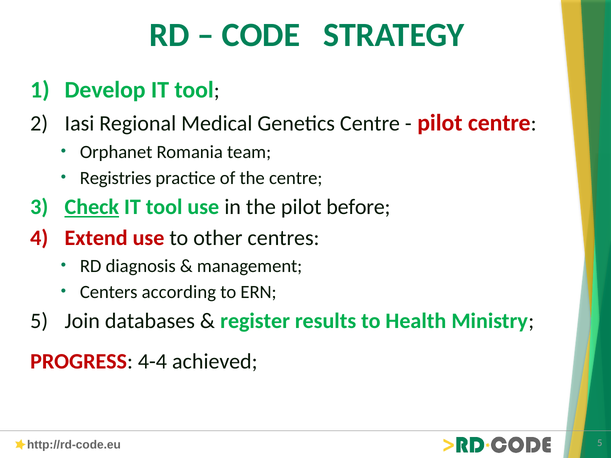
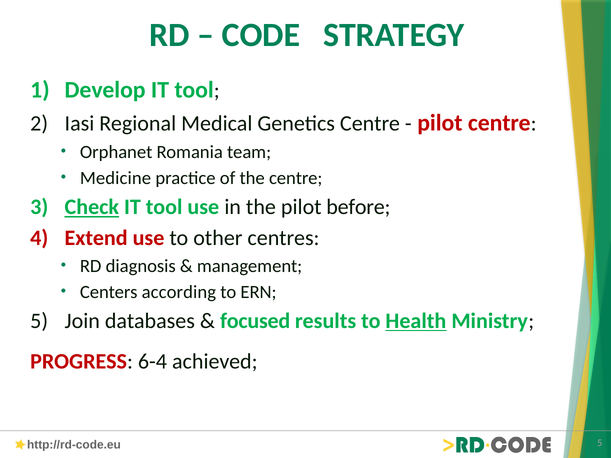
Registries: Registries -> Medicine (116, 178)
register: register -> focused (255, 321)
Health underline: none -> present (416, 321)
4-4: 4-4 -> 6-4 (152, 362)
